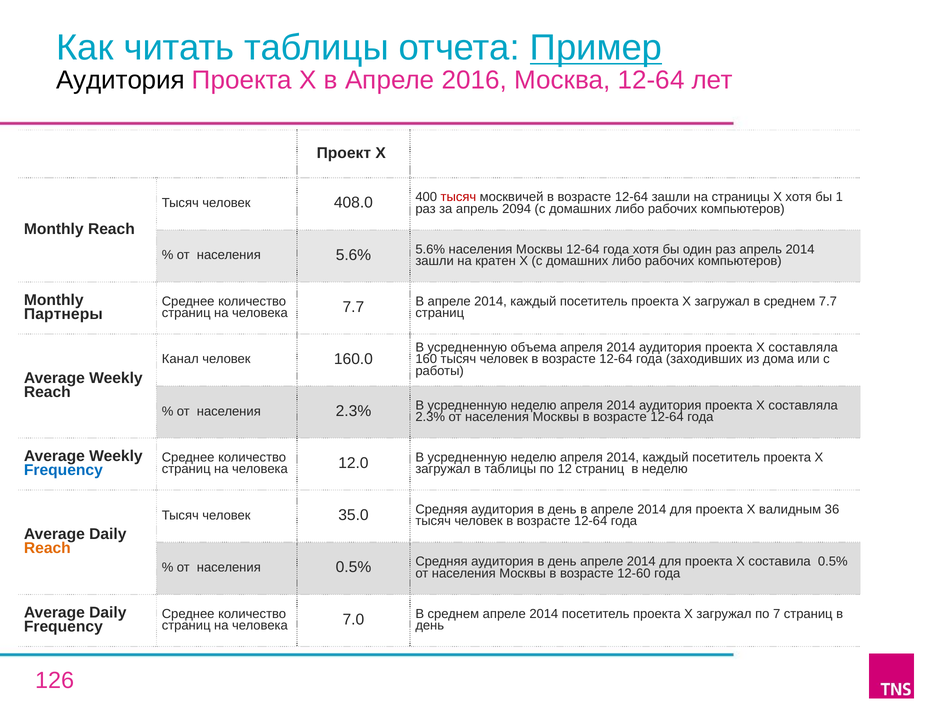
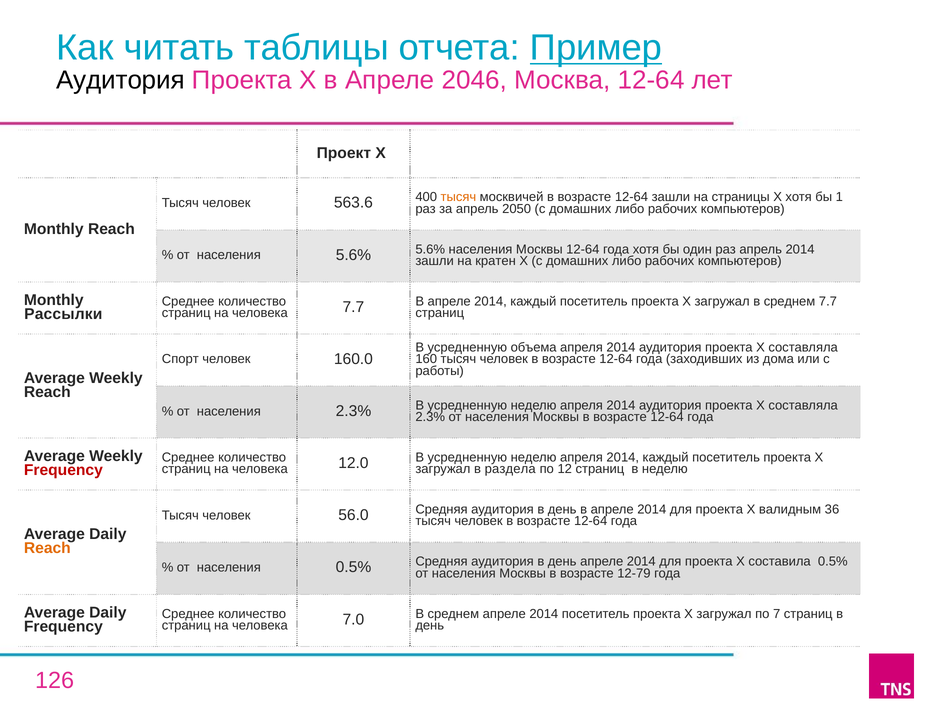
2016: 2016 -> 2046 (474, 80)
408.0: 408.0 -> 563.6 (353, 203)
тысяч colour: red -> orange (458, 197)
2094: 2094 -> 2050 (517, 209)
Партнеры: Партнеры -> Рассылки (63, 314)
Канал: Канал -> Спорт (180, 359)
Frequency colour: blue -> red (63, 470)
в таблицы: таблицы -> раздела (510, 469)
35.0: 35.0 -> 56.0 (353, 516)
12-60: 12-60 -> 12-79 (634, 574)
